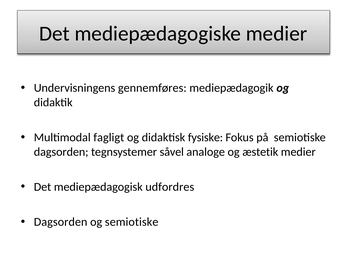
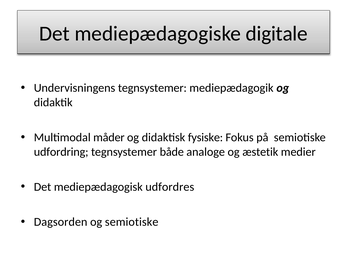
mediepædagogiske medier: medier -> digitale (277, 34)
Undervisningens gennemføres: gennemføres -> tegnsystemer (152, 88)
fagligt: fagligt -> måder (109, 138)
dagsorden: dagsorden -> udfordring (61, 152)
såvel: såvel -> både (172, 152)
